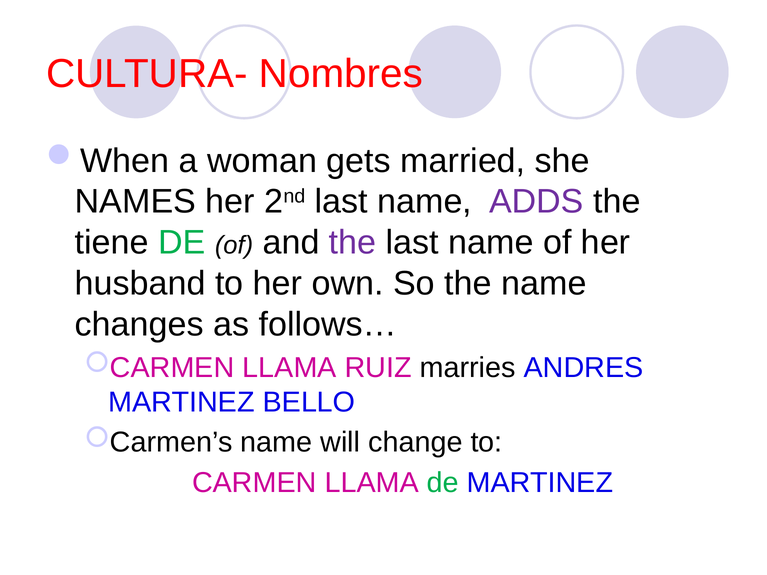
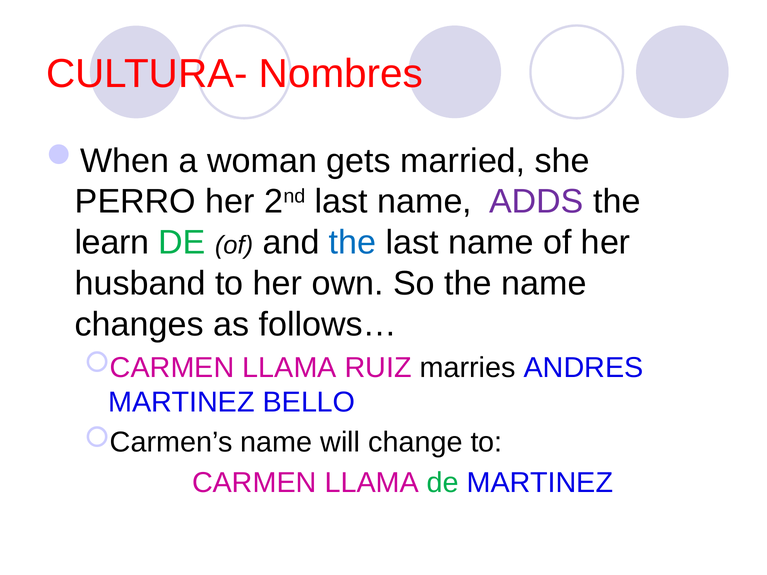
NAMES: NAMES -> PERRO (135, 202)
tiene: tiene -> learn (112, 243)
the colour: purple -> blue (353, 243)
